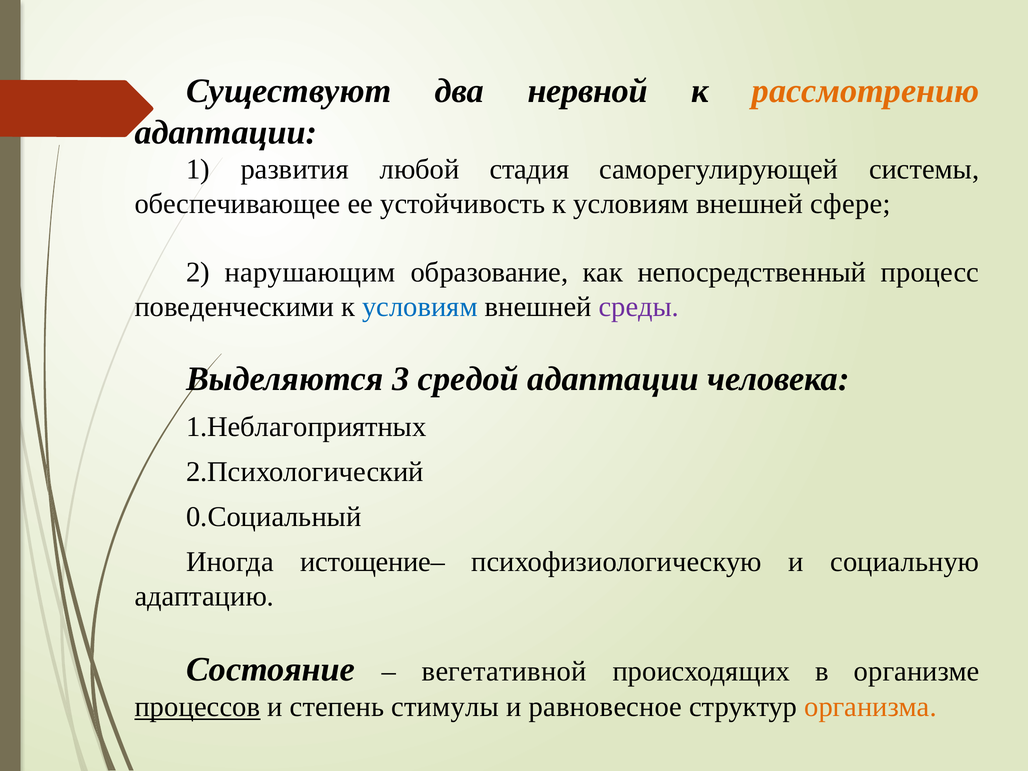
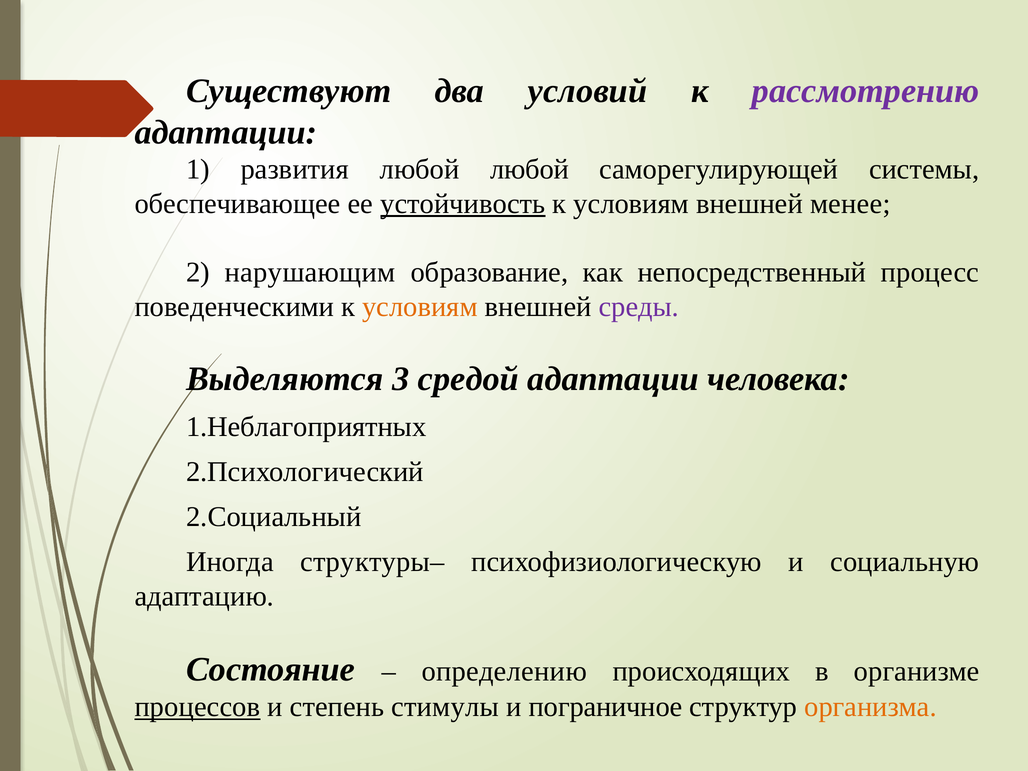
нервной: нервной -> условий (587, 91)
рассмотрению colour: orange -> purple (866, 91)
любой стадия: стадия -> любой (530, 169)
устойчивость underline: none -> present (463, 204)
сфере: сфере -> менее (850, 204)
условиям colour: blue -> orange (420, 307)
0.Социальный: 0.Социальный -> 2.Социальный (274, 517)
истощение–: истощение– -> структуры– (372, 562)
вегетативной: вегетативной -> определению (504, 671)
равновесное: равновесное -> пограничное (606, 707)
